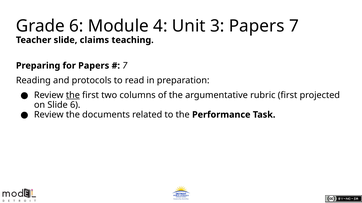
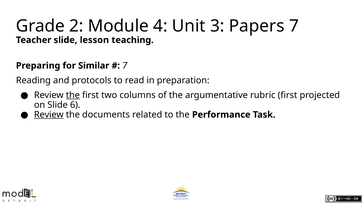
Grade 6: 6 -> 2 (76, 26)
claims: claims -> lesson (94, 40)
for Papers: Papers -> Similar (94, 66)
Review underline: none -> present (49, 115)
